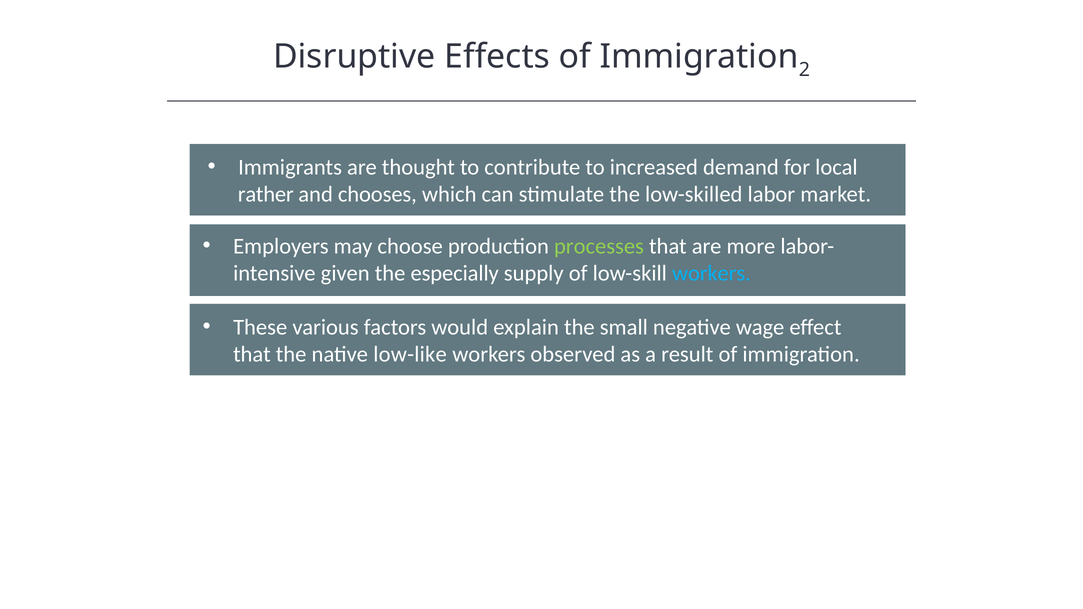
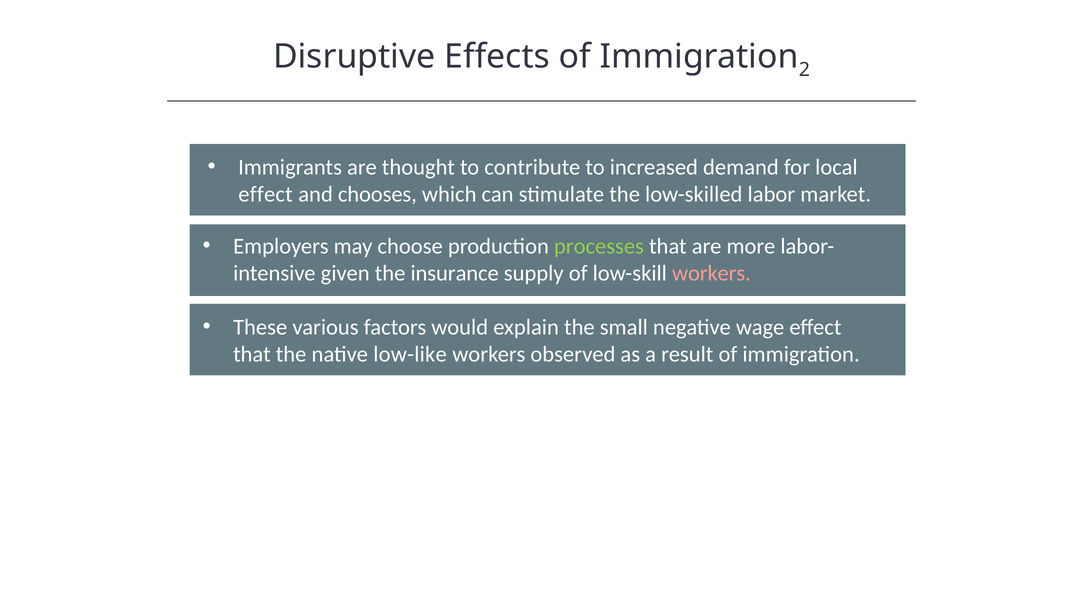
rather: rather -> effect (266, 194)
especially: especially -> insurance (455, 273)
workers colour: light blue -> pink (711, 273)
